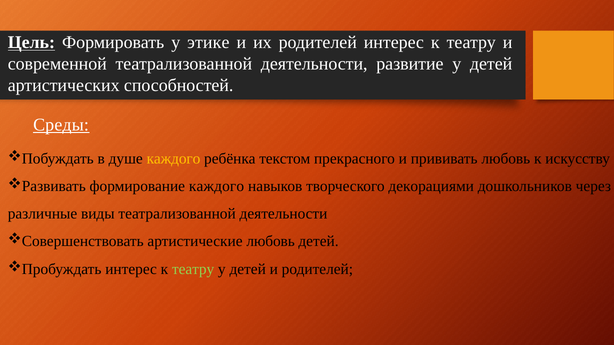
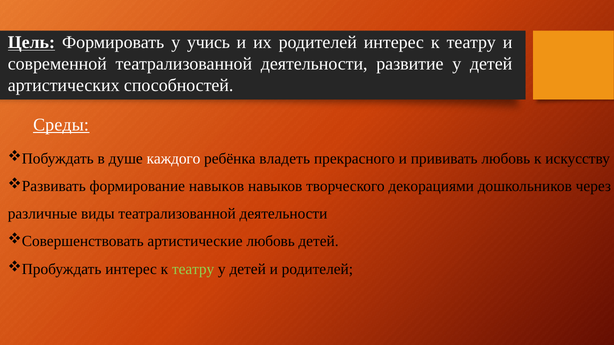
этике: этике -> учись (208, 42)
каждого colour: yellow -> white (173, 159)
текстом: текстом -> владеть (285, 159)
формирование каждого: каждого -> навыков (217, 186)
